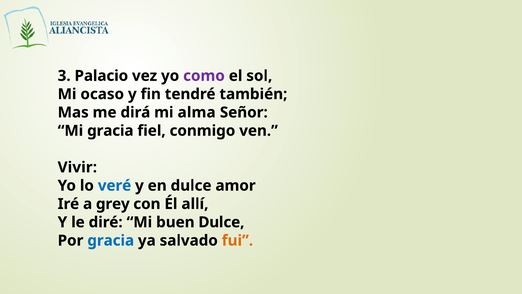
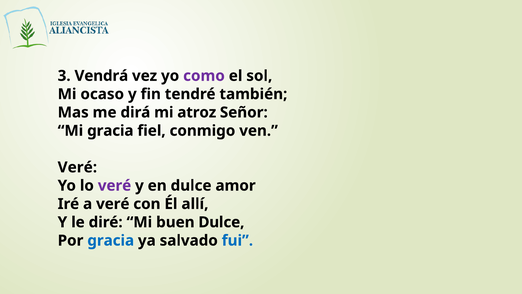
Palacio: Palacio -> Vendrá (101, 76)
alma: alma -> atroz (197, 112)
Vivir: Vivir -> Veré (77, 167)
veré colour: blue -> purple (115, 185)
a grey: grey -> veré (113, 204)
fui colour: orange -> blue (237, 240)
